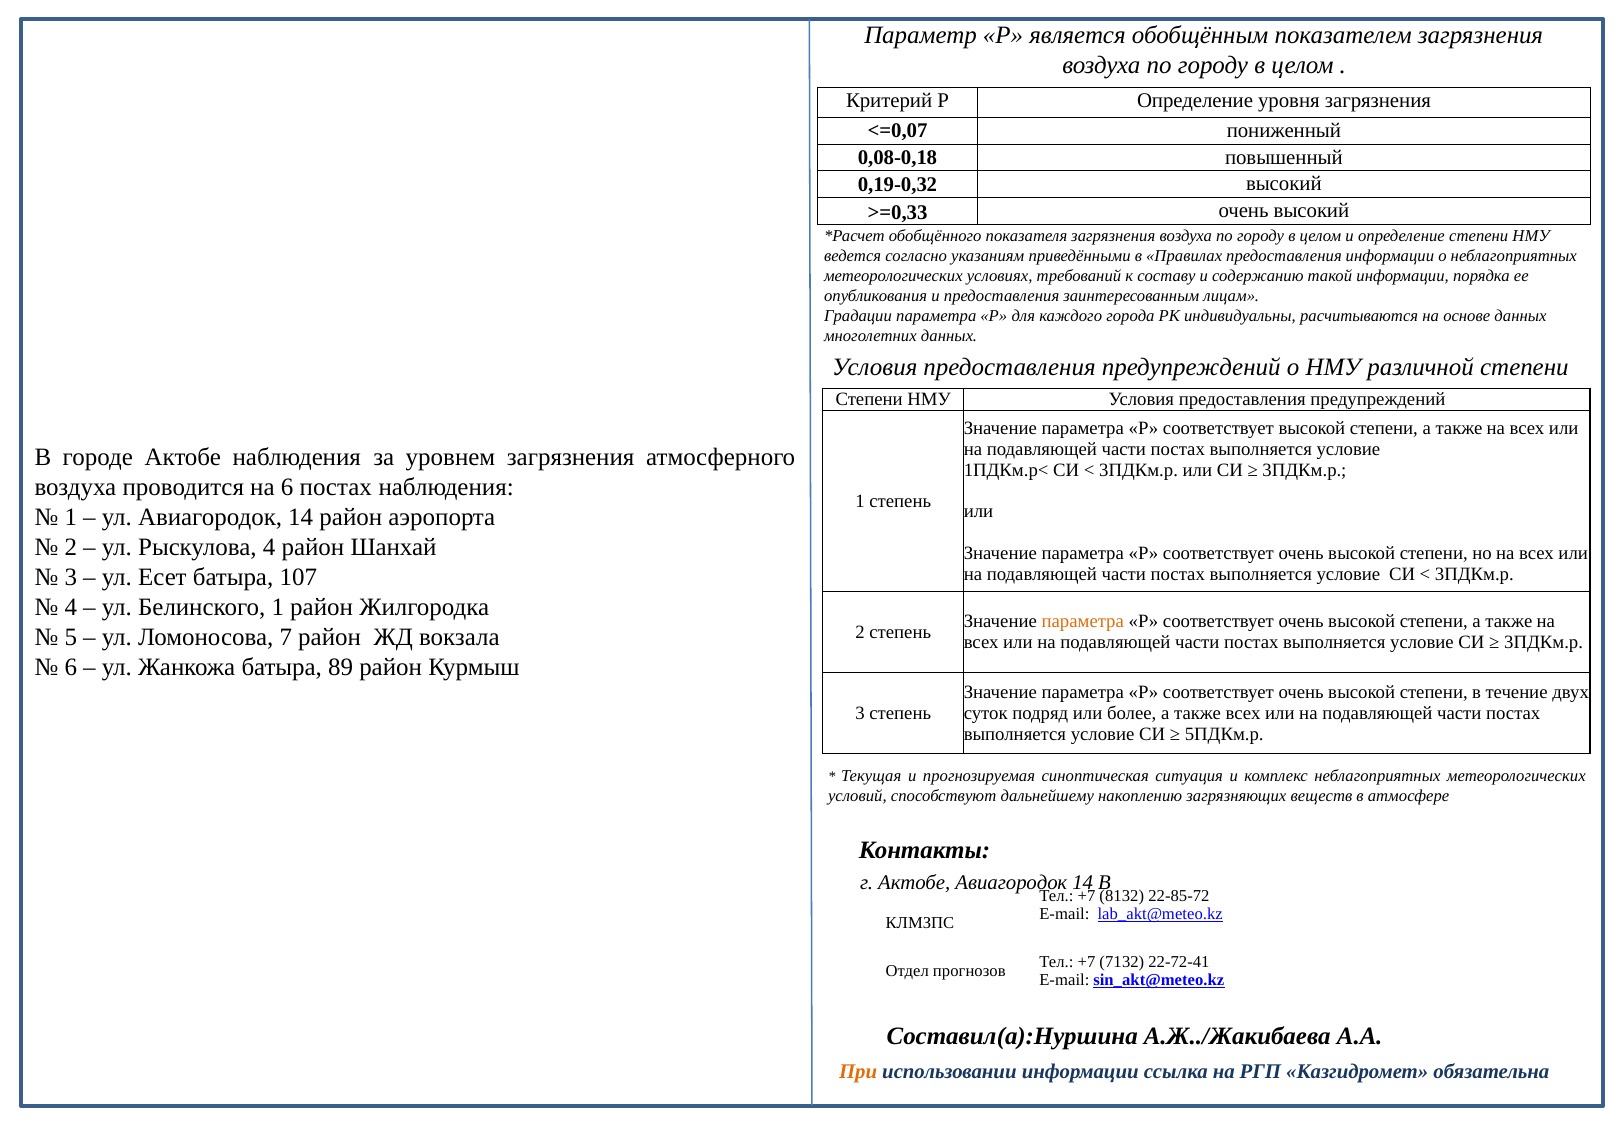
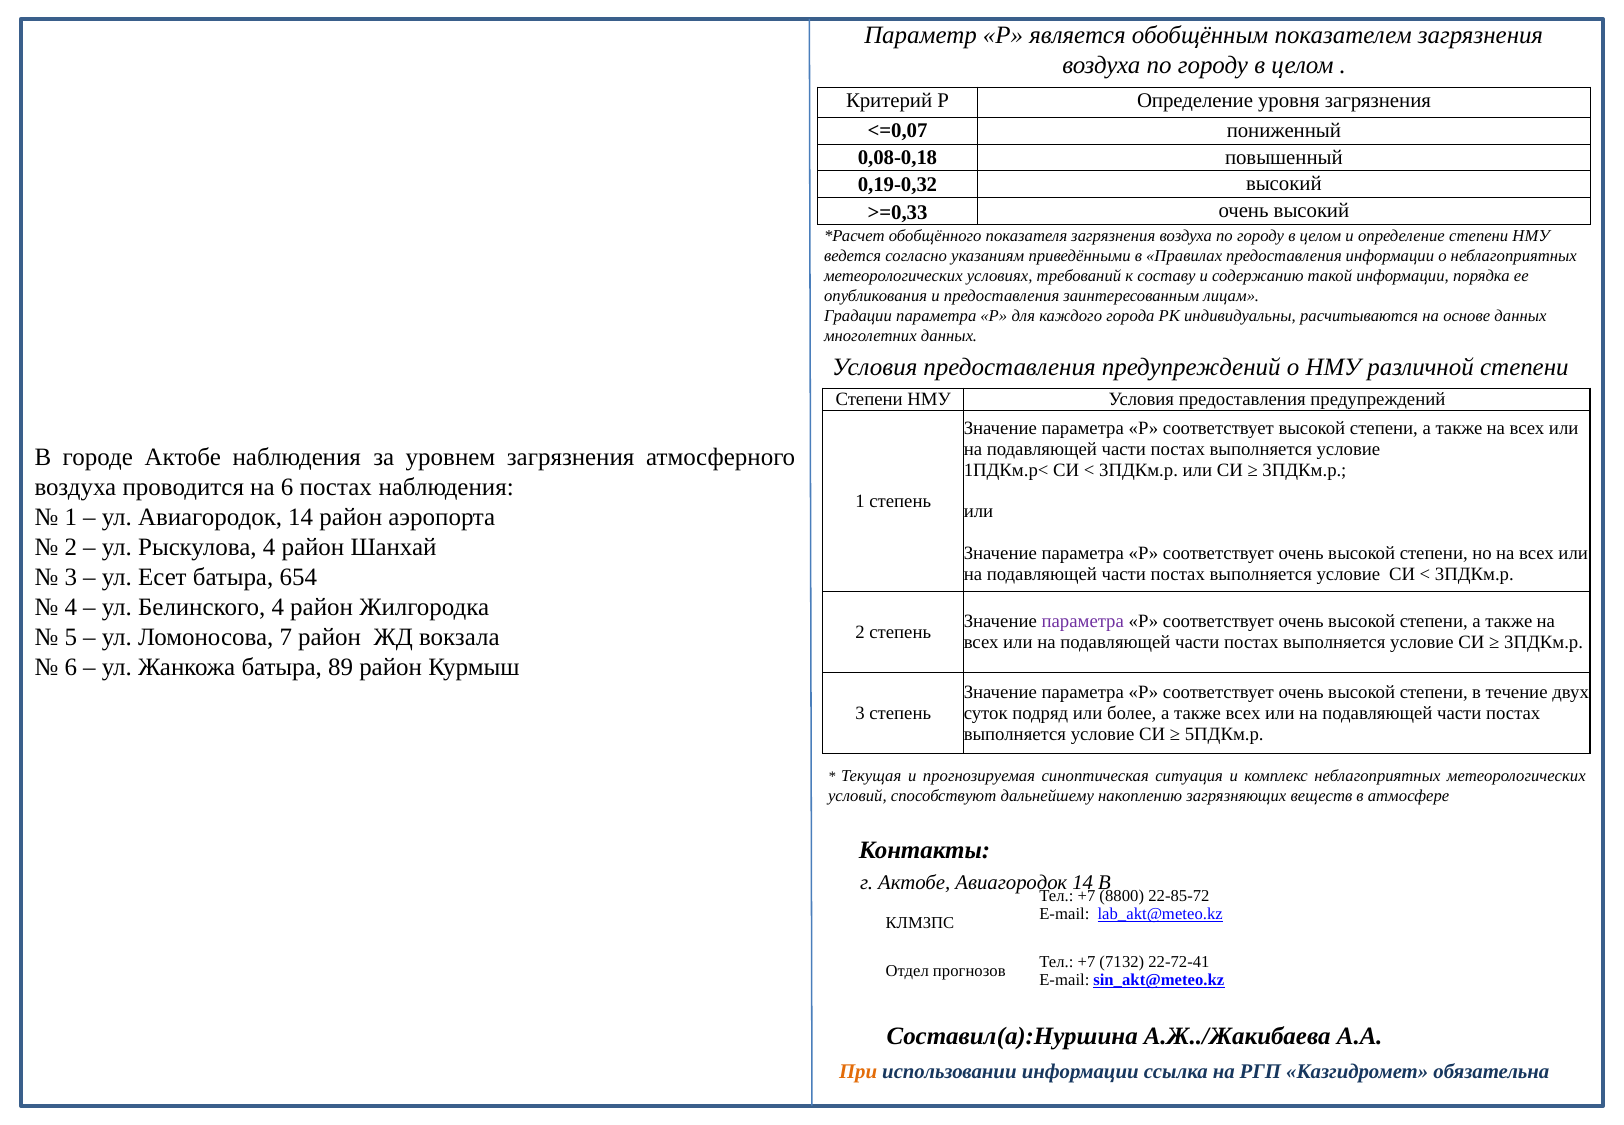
107: 107 -> 654 (298, 577)
Белинского 1: 1 -> 4 (278, 607)
параметра colour: orange -> purple (1083, 621)
8132: 8132 -> 8800 (1122, 895)
